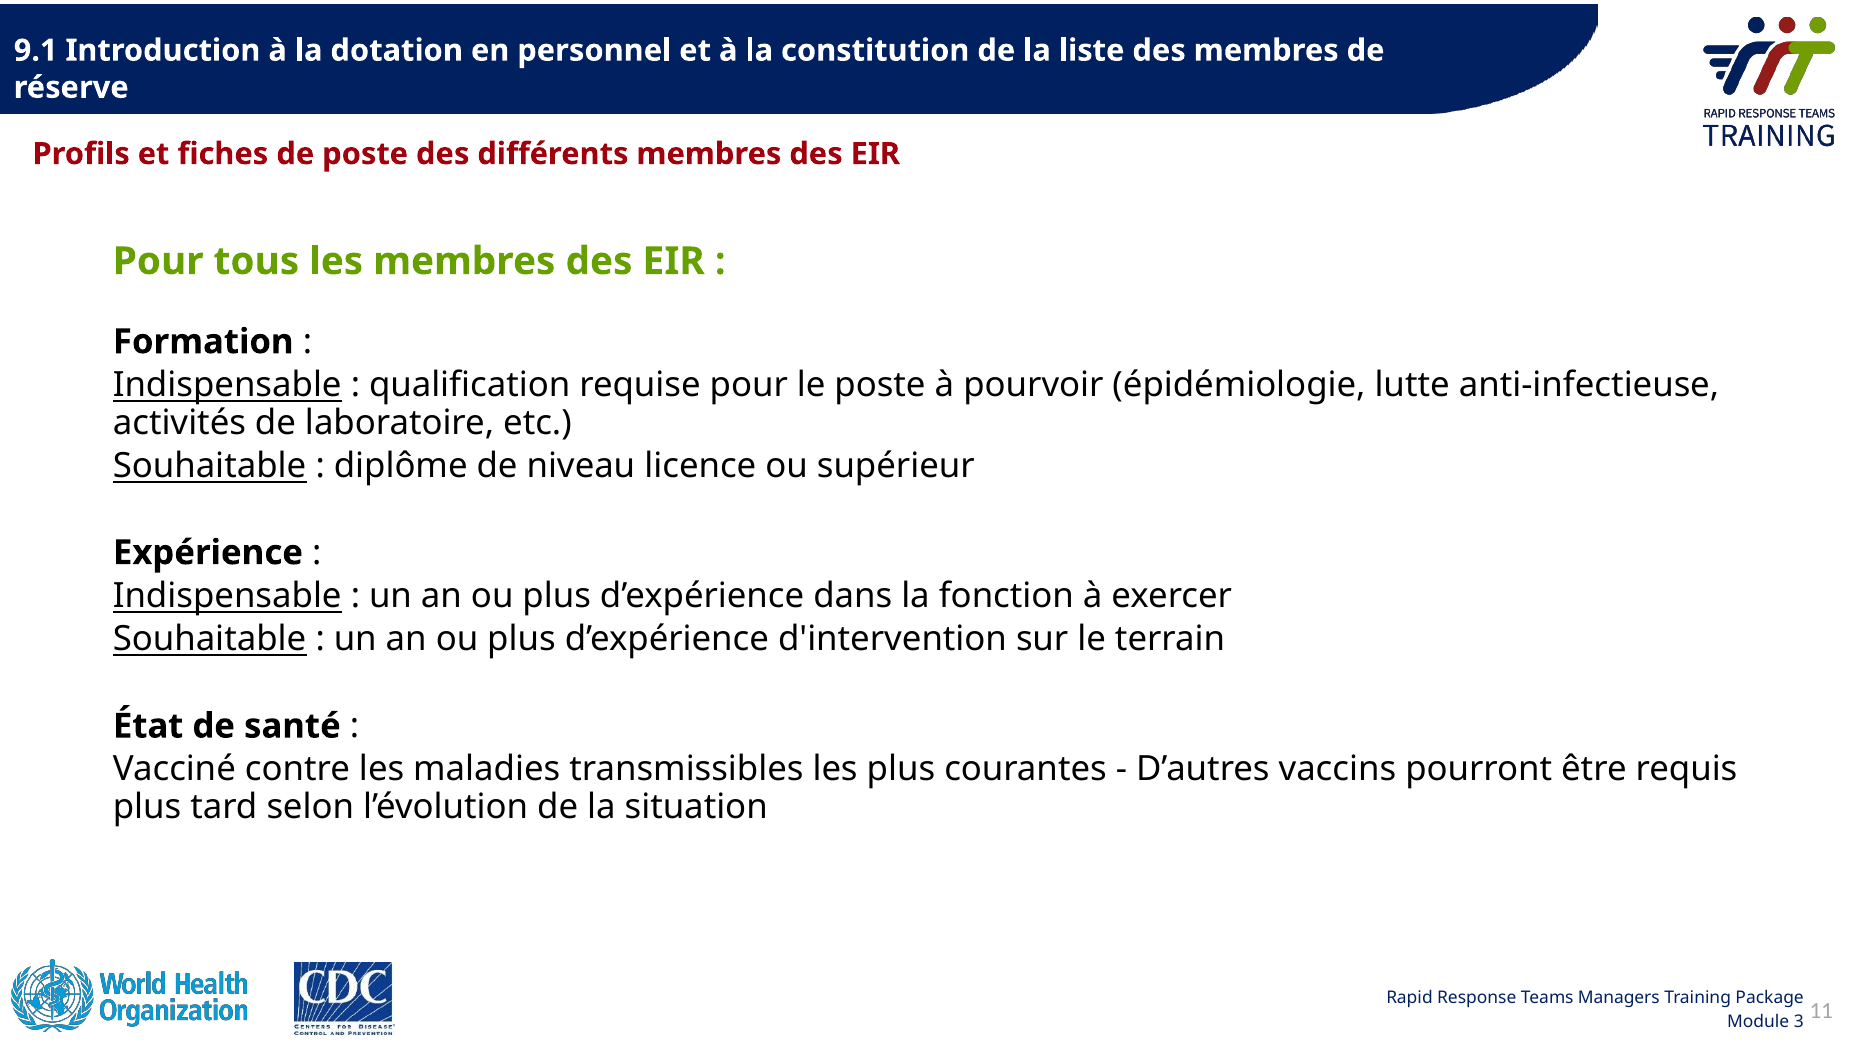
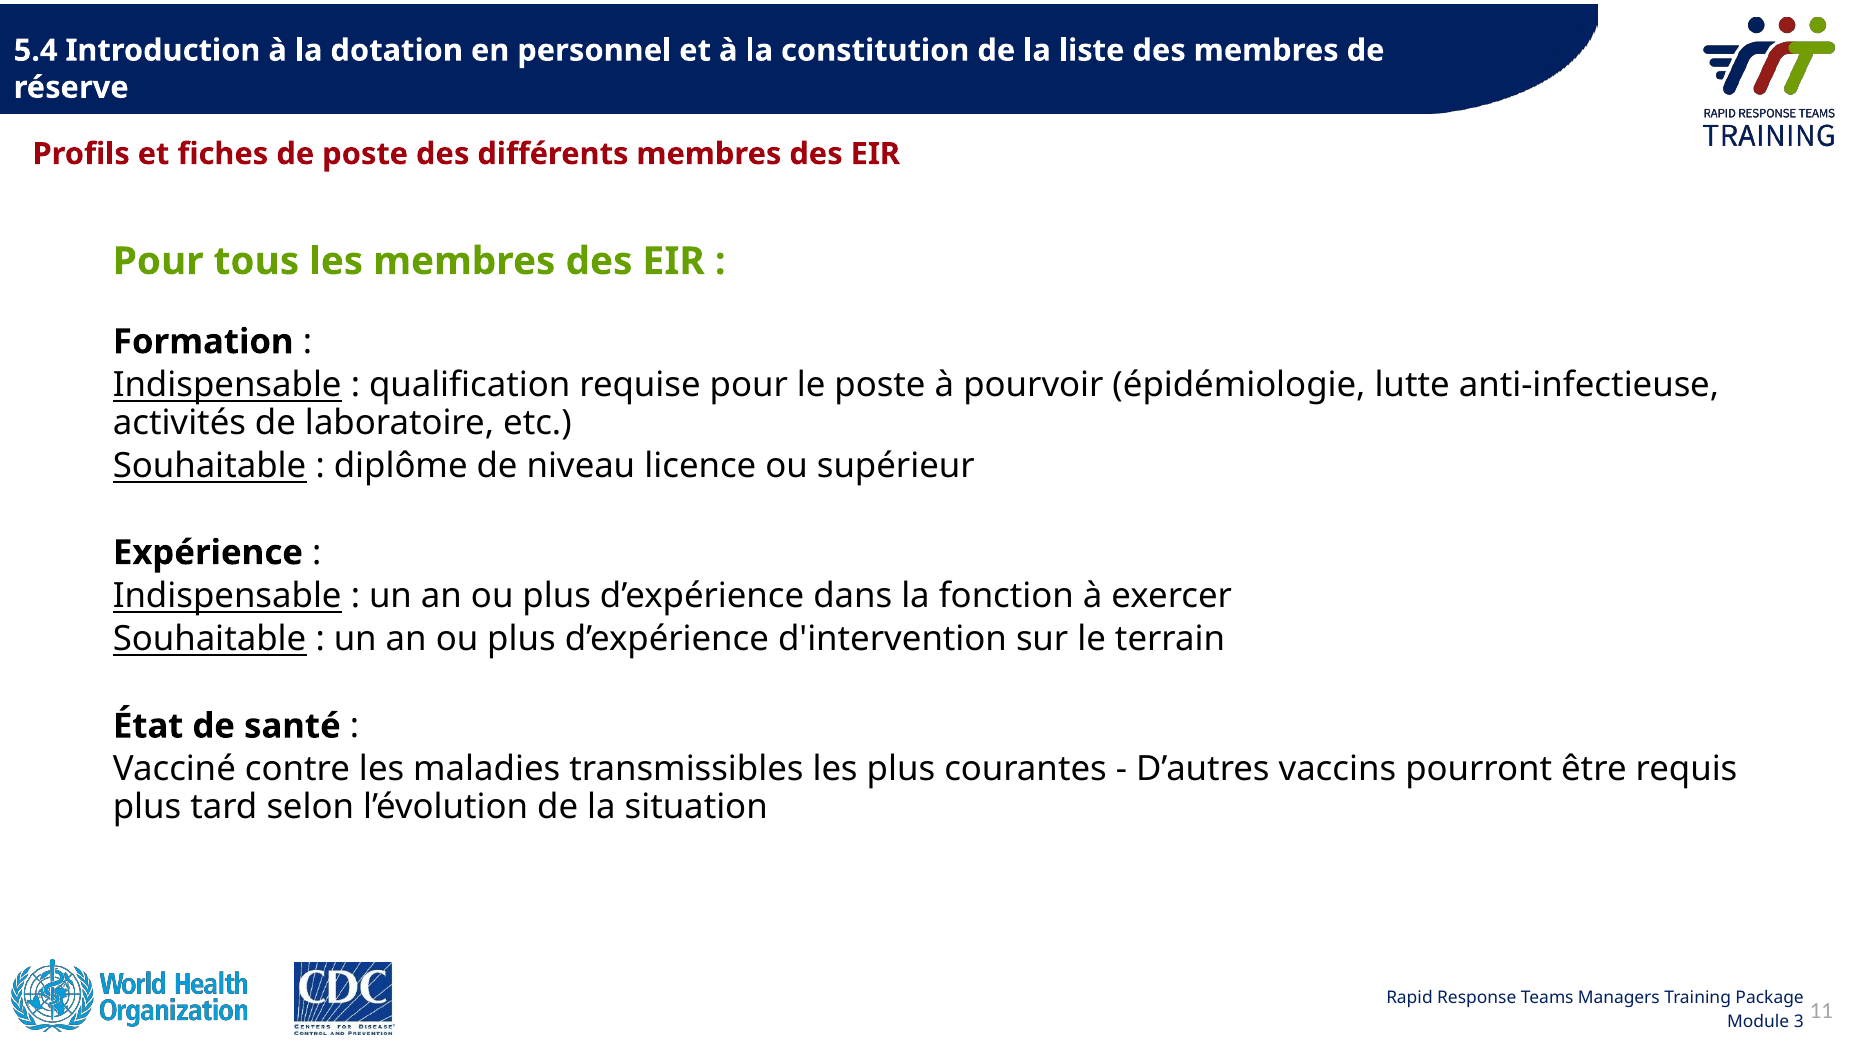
9.1: 9.1 -> 5.4 (36, 51)
